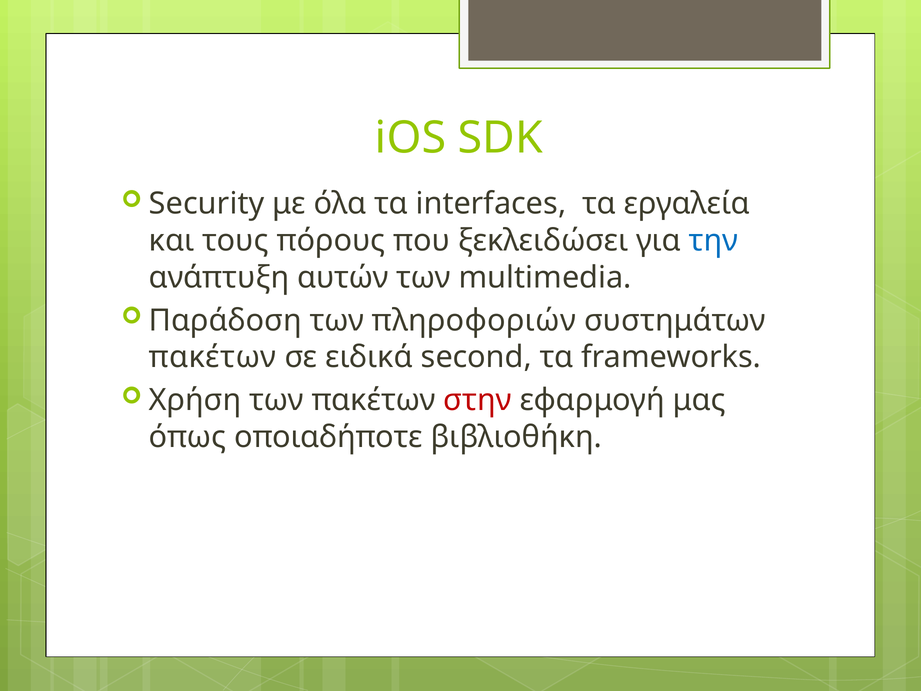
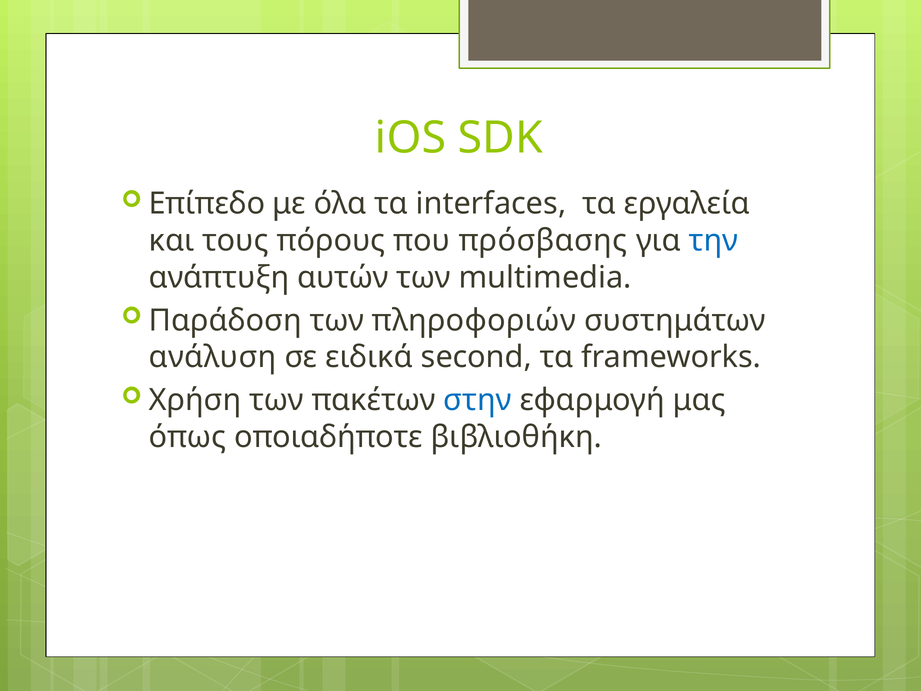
Security: Security -> Επίπεδο (207, 204)
ξεκλειδώσει: ξεκλειδώσει -> πρόσβασης (543, 241)
πακέτων: πακέτων -> ανάλυση (213, 357)
στην colour: red -> blue (478, 400)
